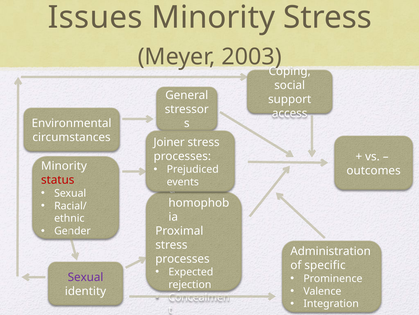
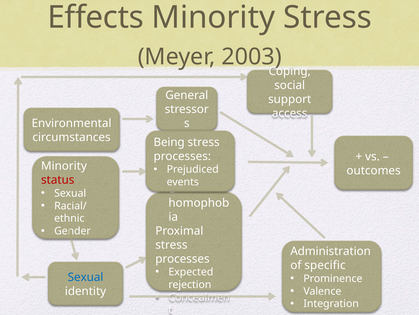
Issues: Issues -> Effects (96, 18)
Joiner: Joiner -> Being (169, 142)
Sexual colour: purple -> blue (86, 277)
